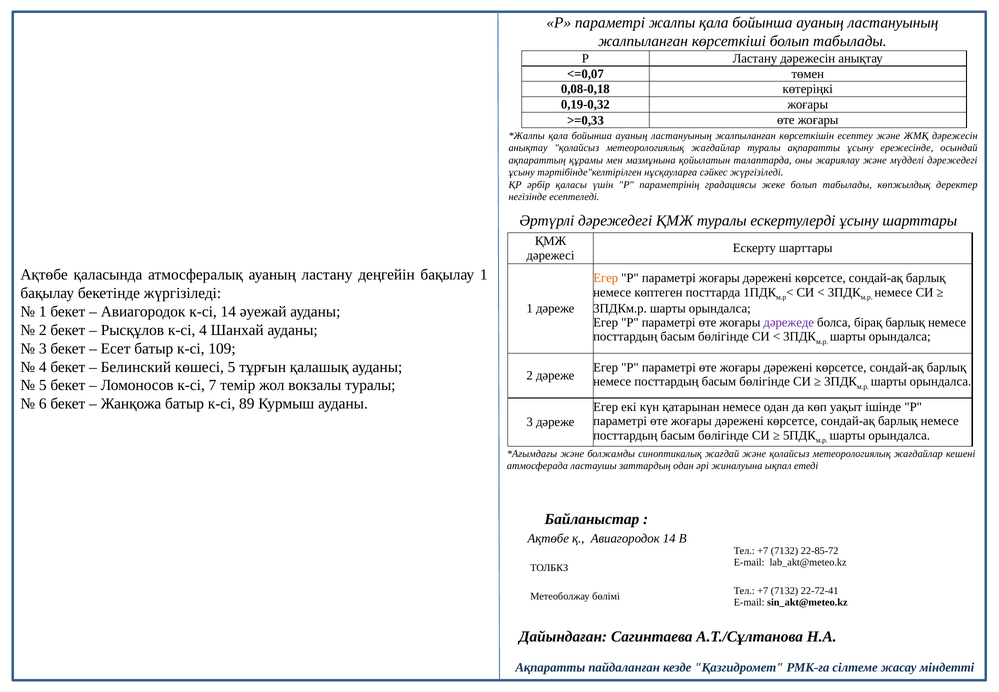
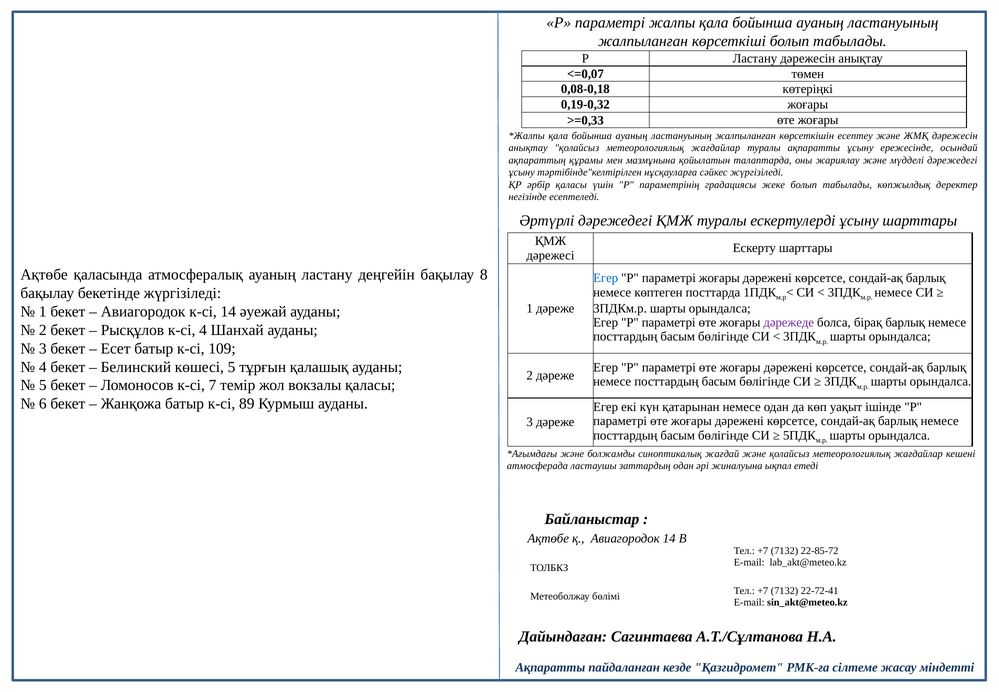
бақылау 1: 1 -> 8 (484, 275)
Егер colour: orange -> blue (606, 278)
вокзалы туралы: туралы -> қаласы (370, 385)
